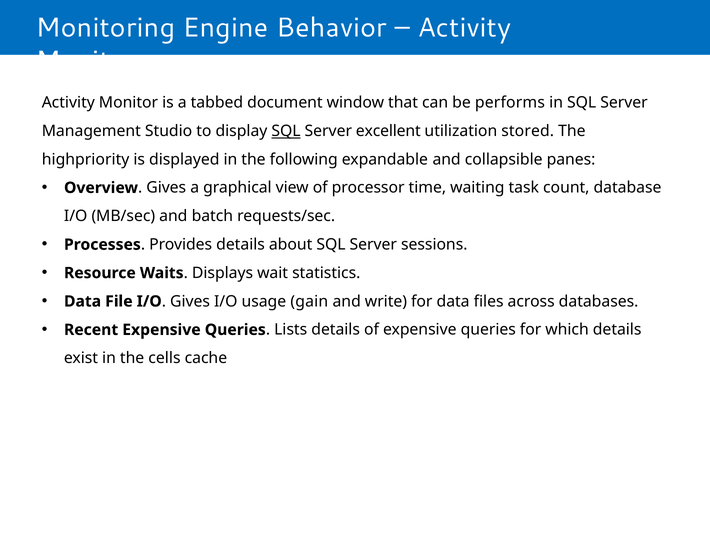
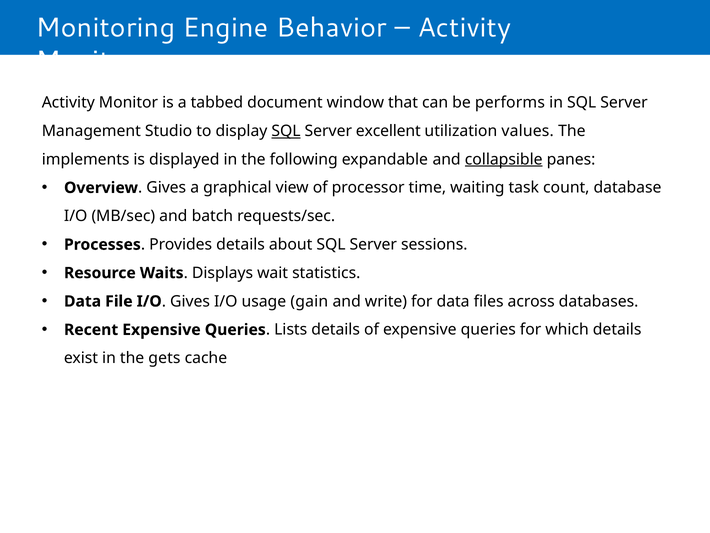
stored: stored -> values (528, 131)
highpriority: highpriority -> implements (86, 159)
collapsible underline: none -> present (504, 159)
cells: cells -> gets (164, 358)
